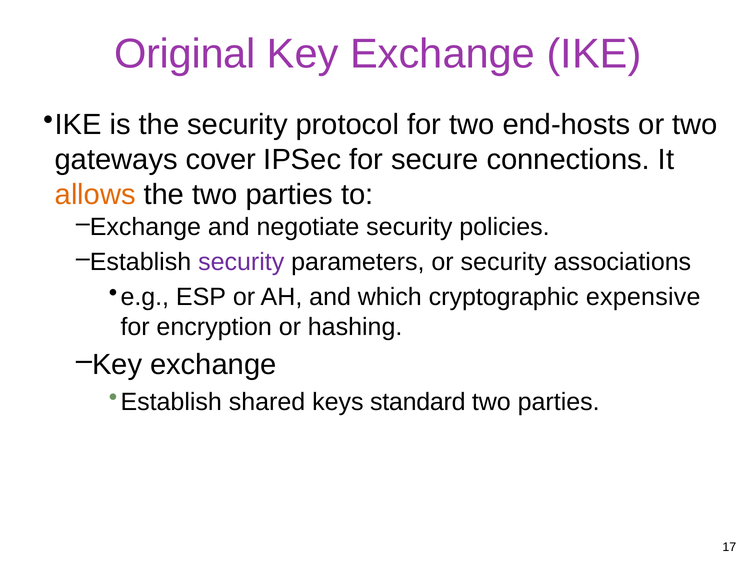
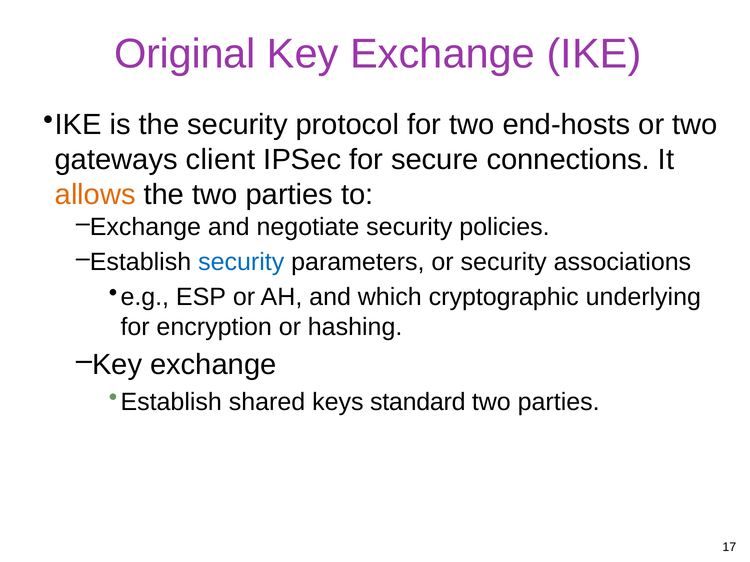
cover: cover -> client (221, 160)
security colour: purple -> blue (241, 262)
expensive: expensive -> underlying (643, 297)
